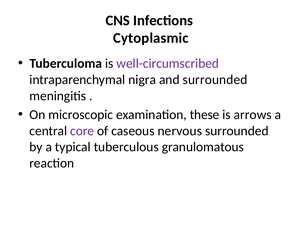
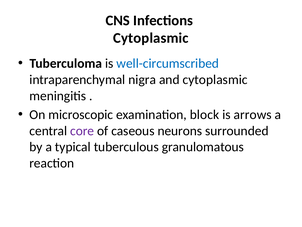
well-circumscribed colour: purple -> blue (168, 63)
and surrounded: surrounded -> cytoplasmic (215, 79)
these: these -> block (204, 114)
nervous: nervous -> neurons (180, 131)
